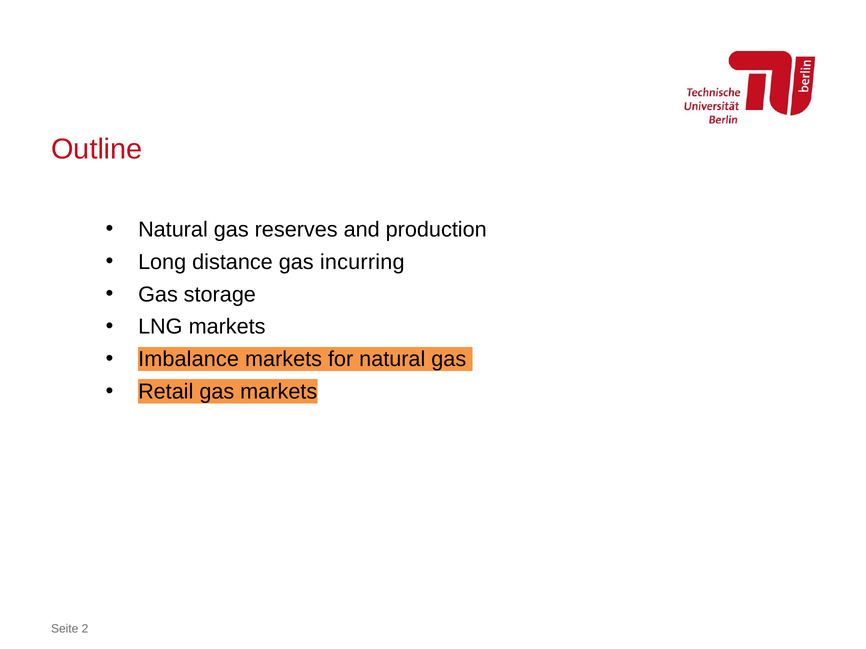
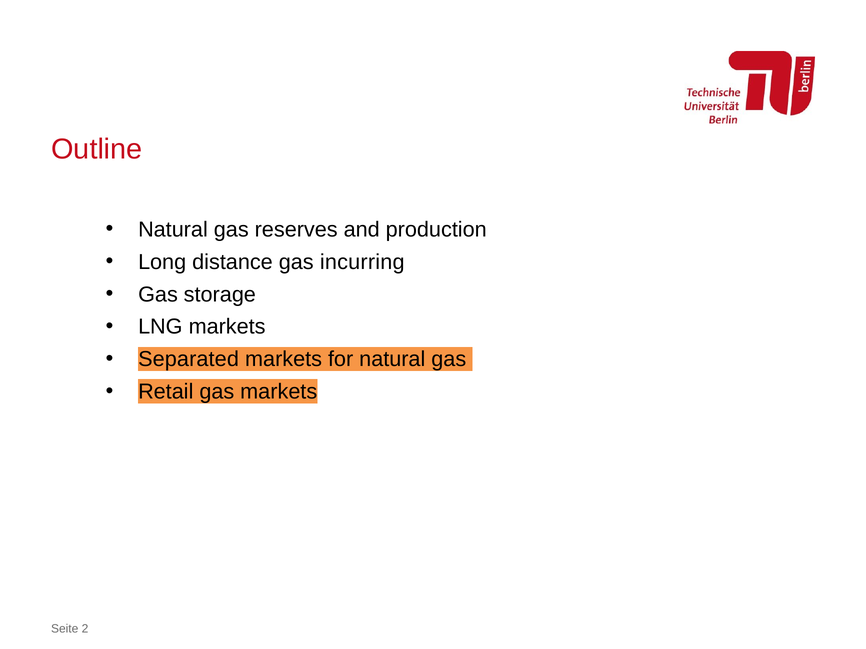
Imbalance: Imbalance -> Separated (189, 360)
